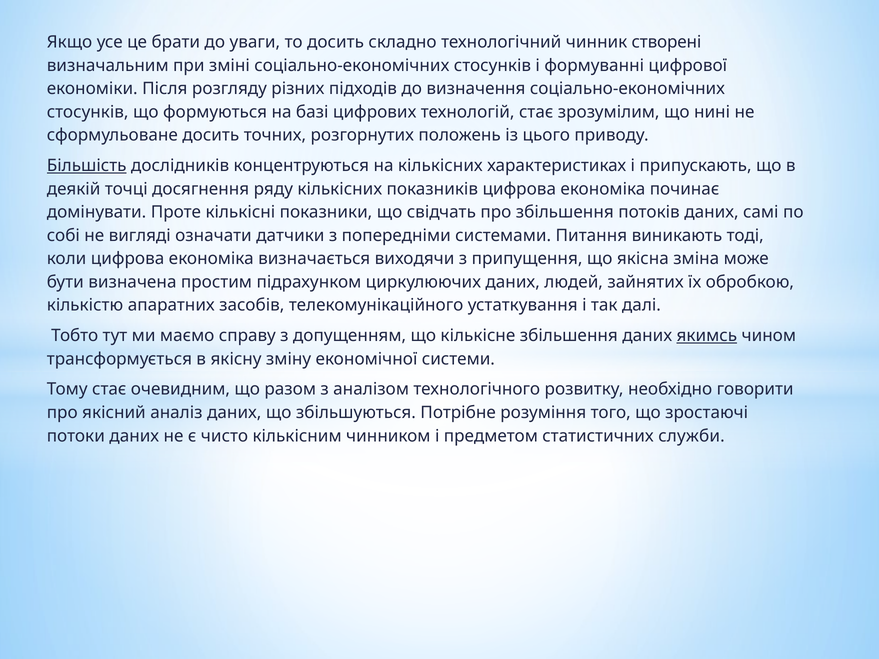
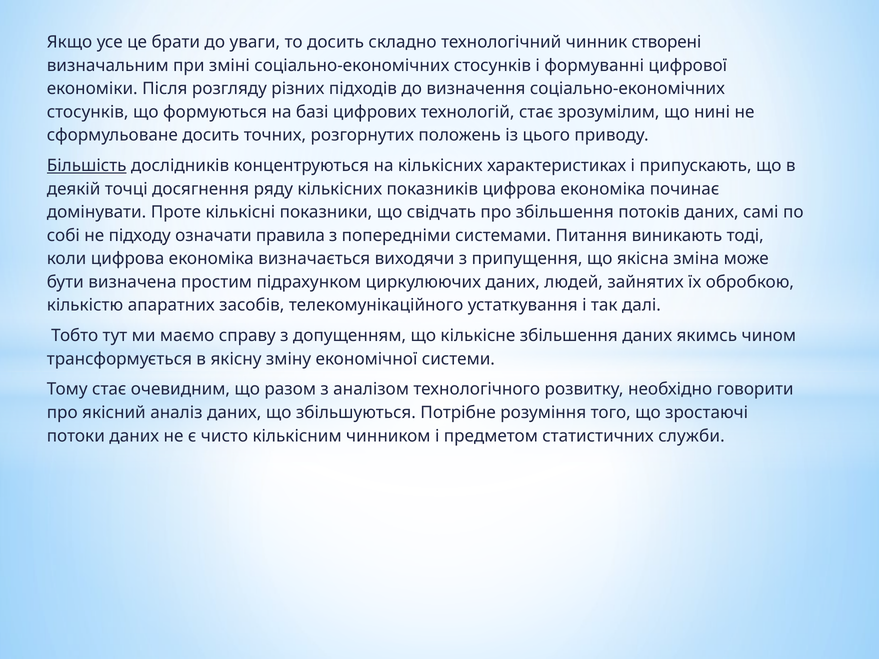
вигляді: вигляді -> підходу (140, 236)
датчики: датчики -> правила (290, 236)
якимсь underline: present -> none (707, 336)
